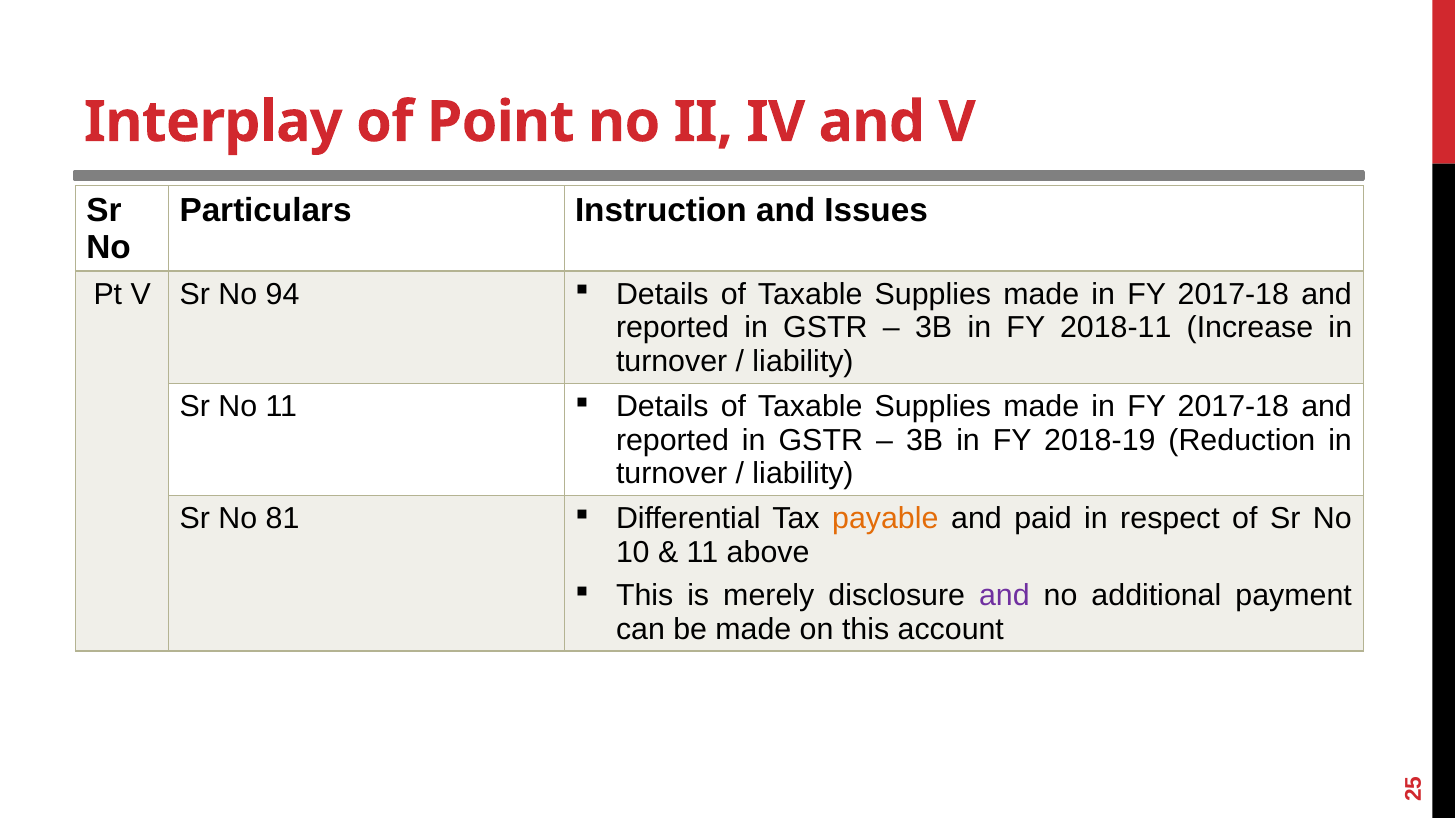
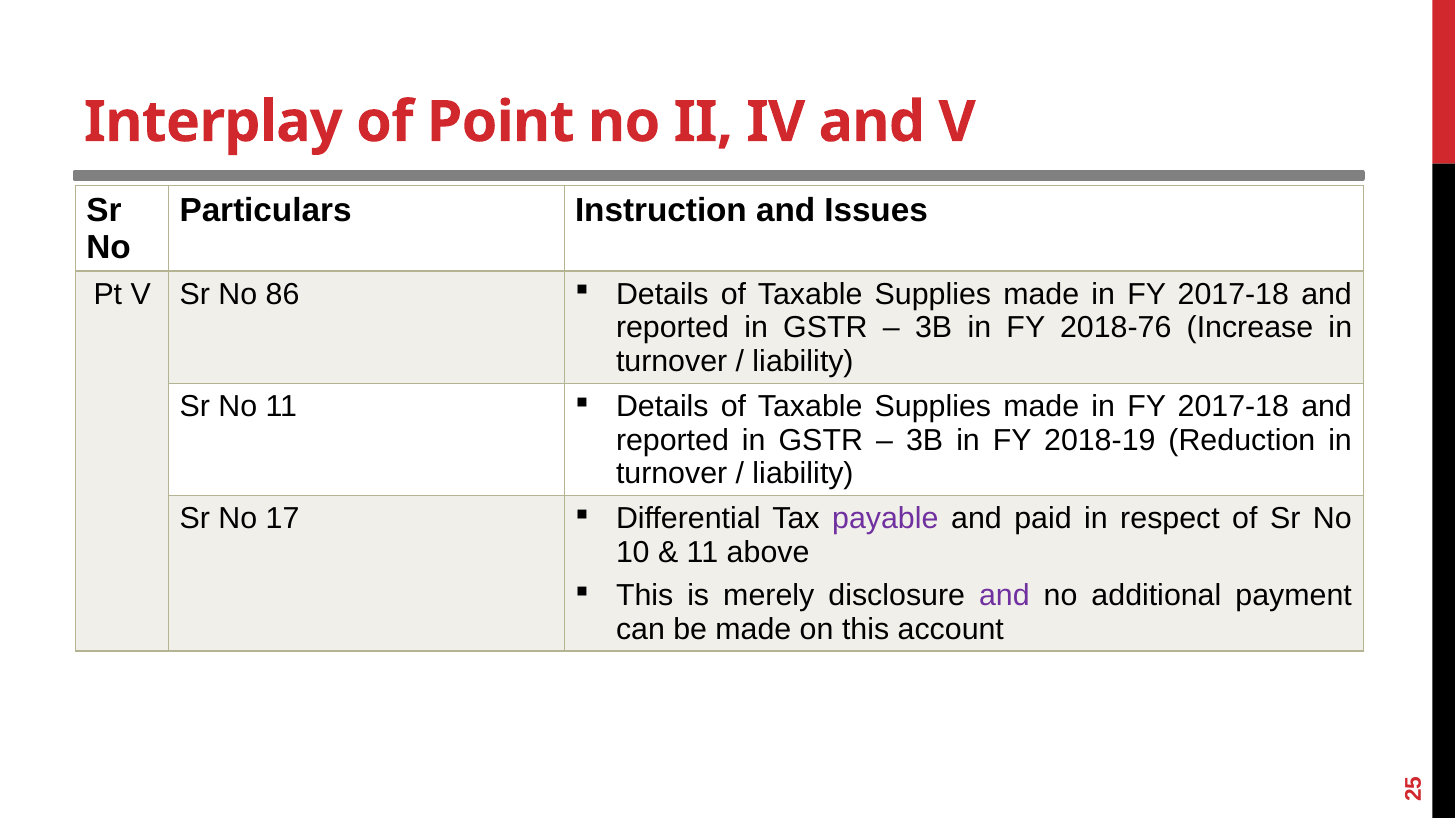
94: 94 -> 86 (283, 294)
2018-11: 2018-11 -> 2018-76 (1116, 328)
81: 81 -> 17 (283, 519)
payable colour: orange -> purple (885, 519)
